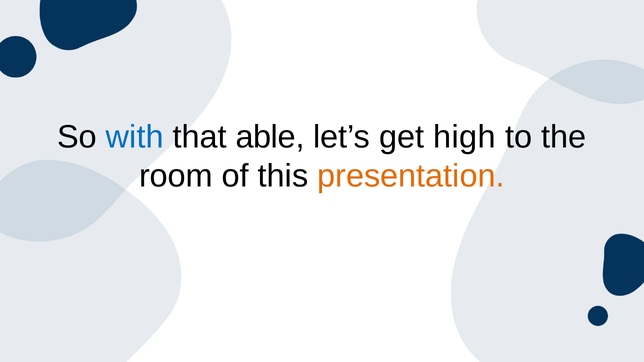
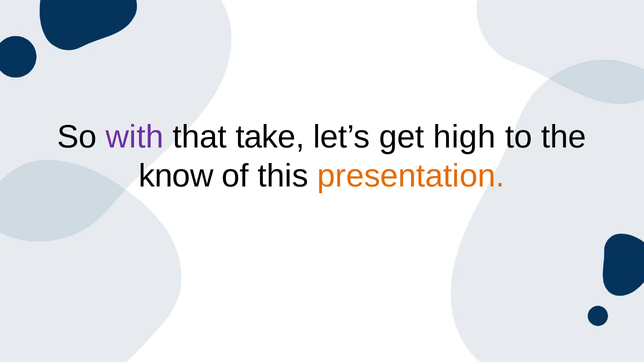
with colour: blue -> purple (135, 137)
able: able -> take (270, 137)
room: room -> know (176, 176)
